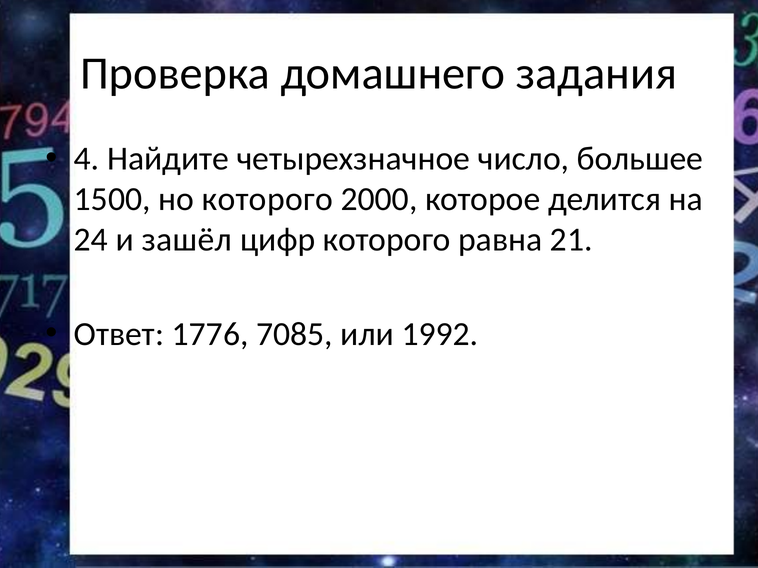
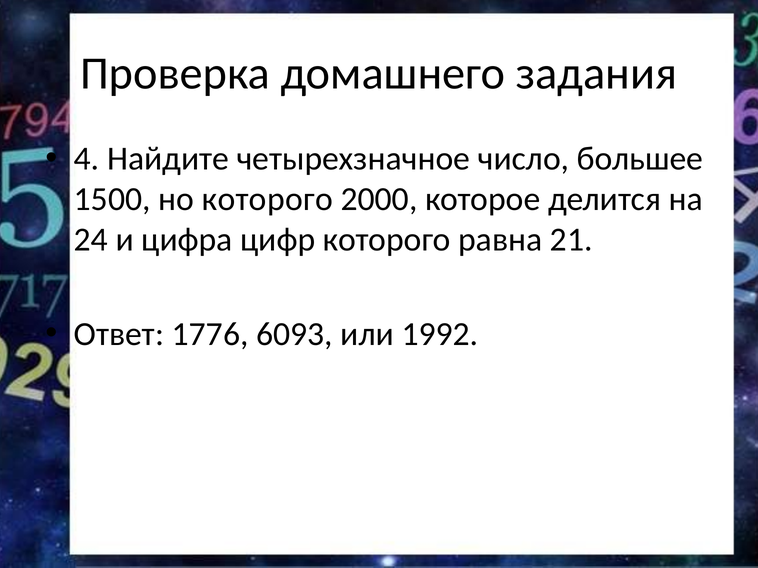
зашёл: зашёл -> цифра (187, 240)
7085: 7085 -> 6093 (294, 334)
